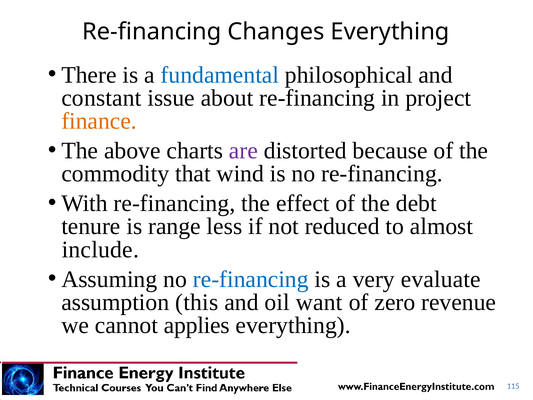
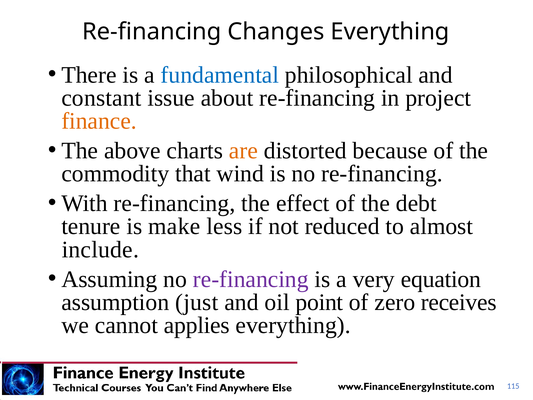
are colour: purple -> orange (243, 151)
range: range -> make (174, 226)
re-financing colour: blue -> purple (251, 279)
evaluate: evaluate -> equation (441, 279)
this: this -> just (197, 302)
want: want -> point (319, 302)
revenue: revenue -> receives (459, 302)
